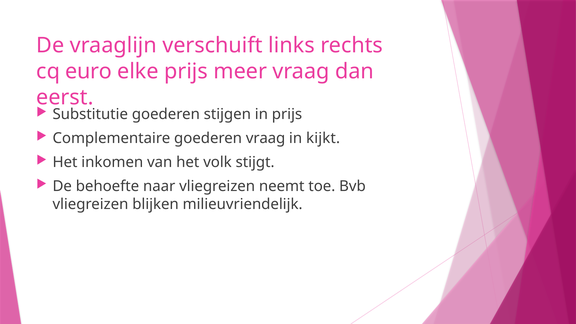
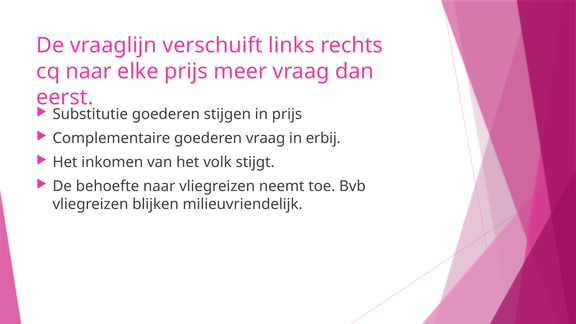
cq euro: euro -> naar (89, 71)
kijkt: kijkt -> erbij (323, 138)
